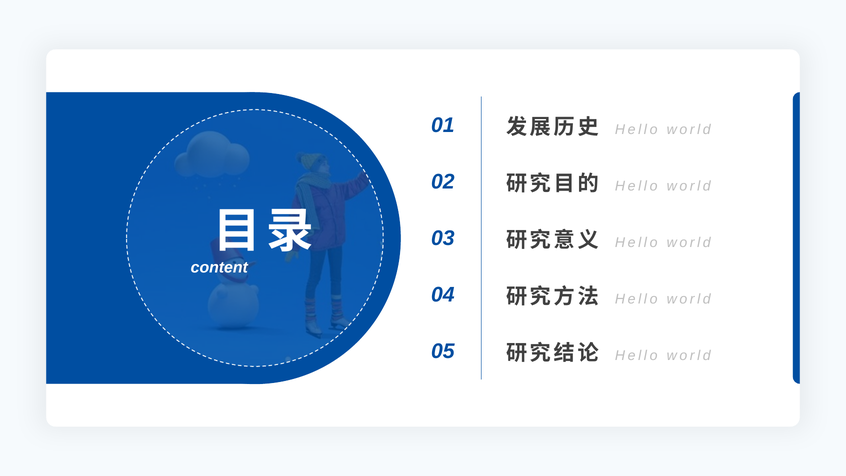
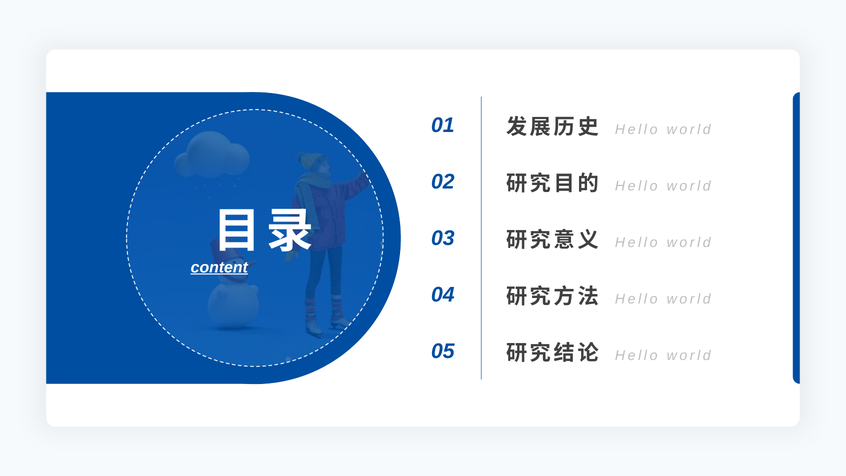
content underline: none -> present (219, 267)
